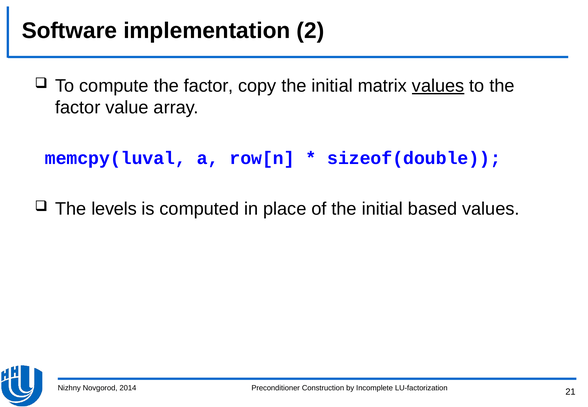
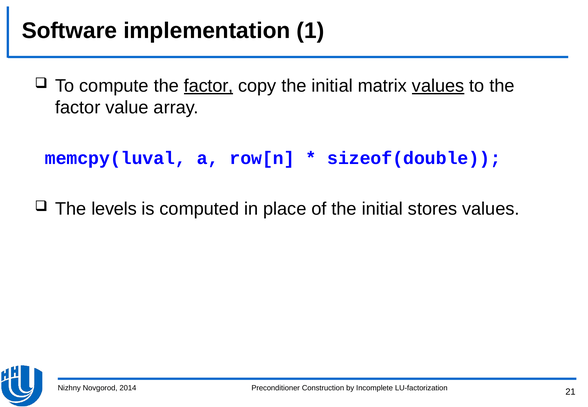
2: 2 -> 1 (310, 31)
factor underline: none -> present (209, 86)
based: based -> stores (433, 209)
